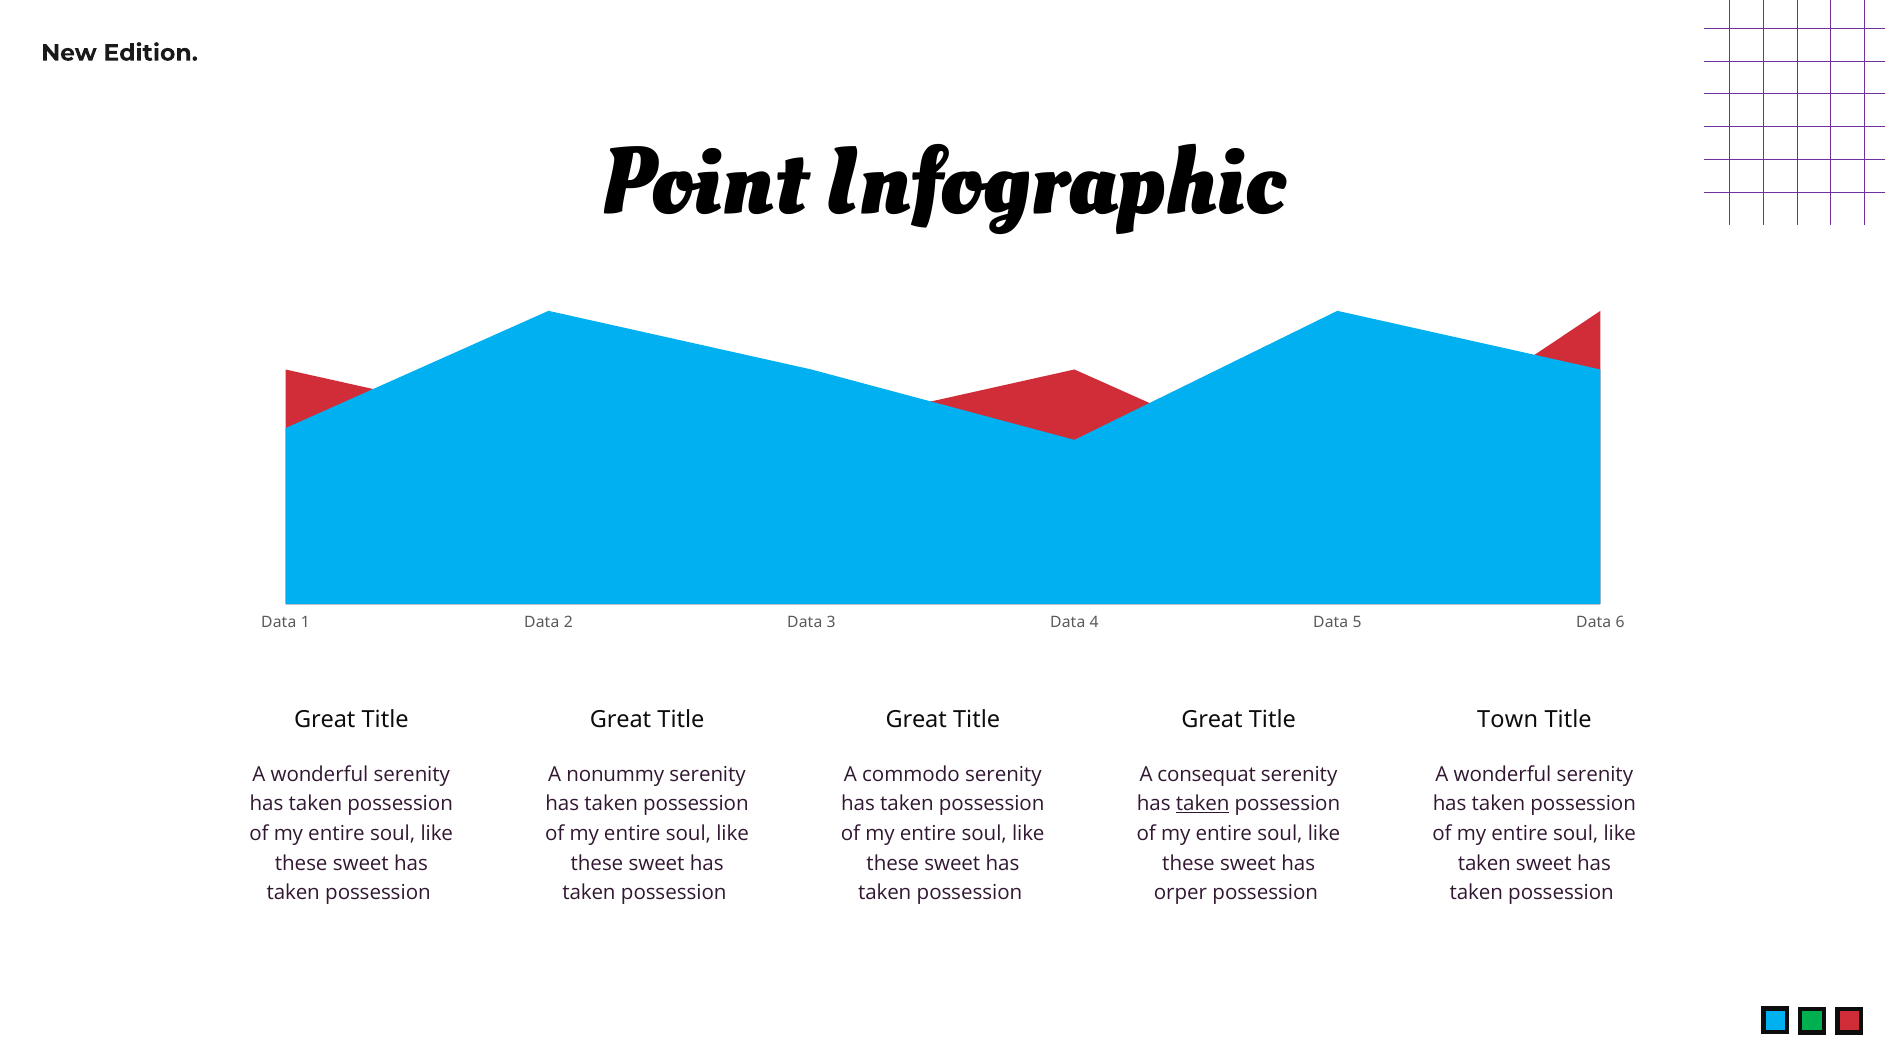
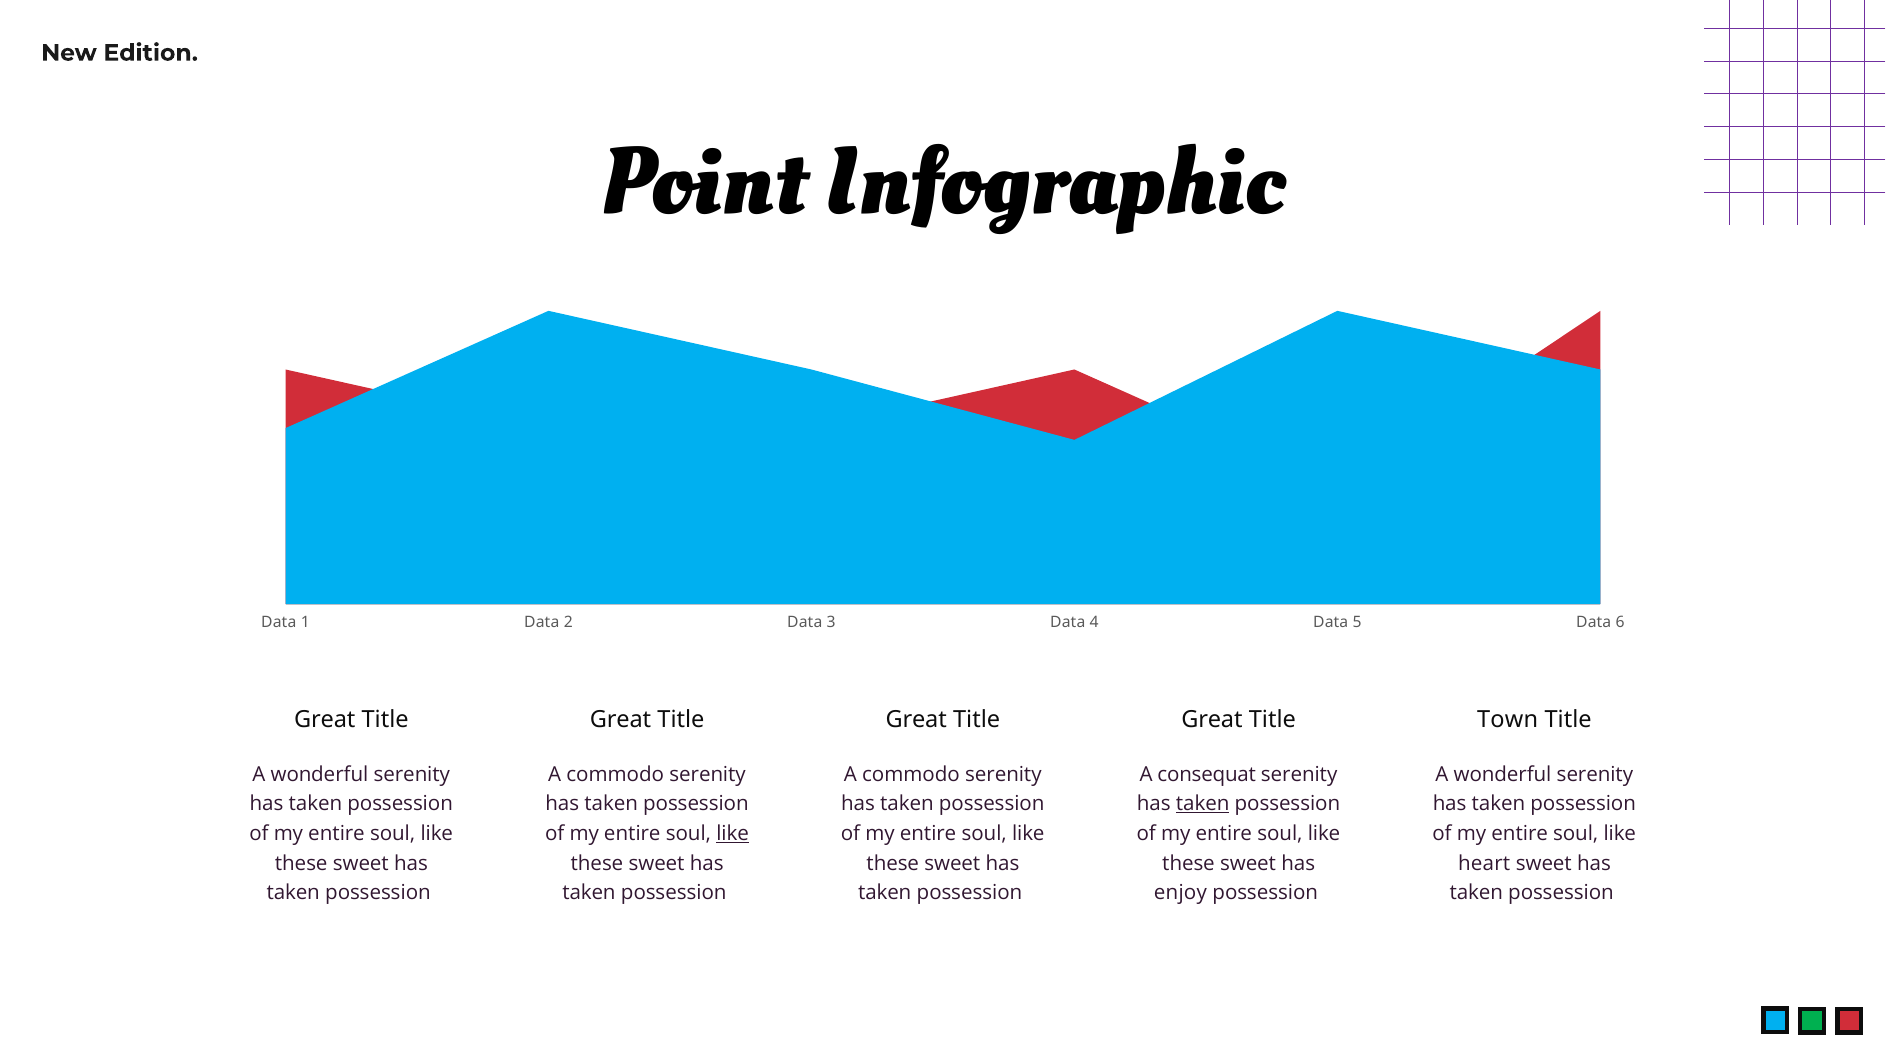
nonummy: nonummy -> commodo (615, 774)
like underline: none -> present (733, 833)
taken: taken -> heart (1484, 863)
orper: orper -> enjoy (1180, 893)
